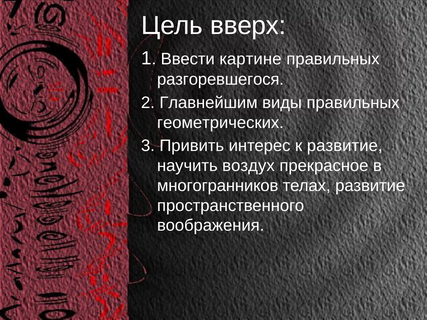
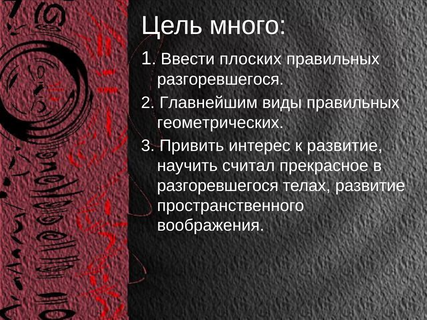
вверх: вверх -> много (248, 26)
картине: картине -> плоских (251, 59)
воздух: воздух -> считал (249, 166)
многогранников: многогранников -> разгоревшегося (218, 186)
